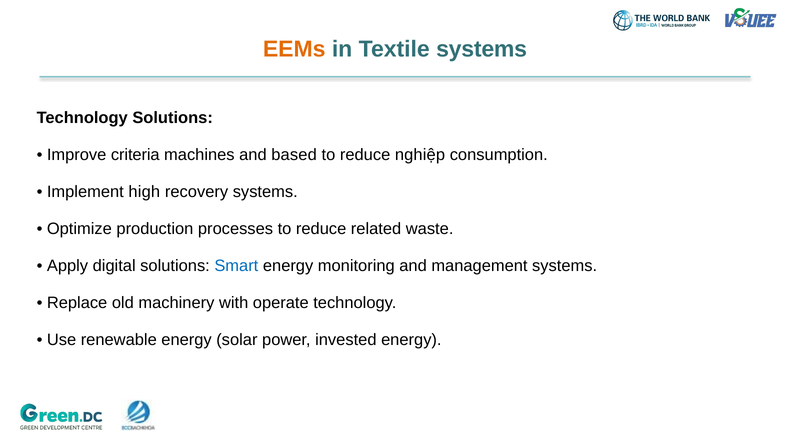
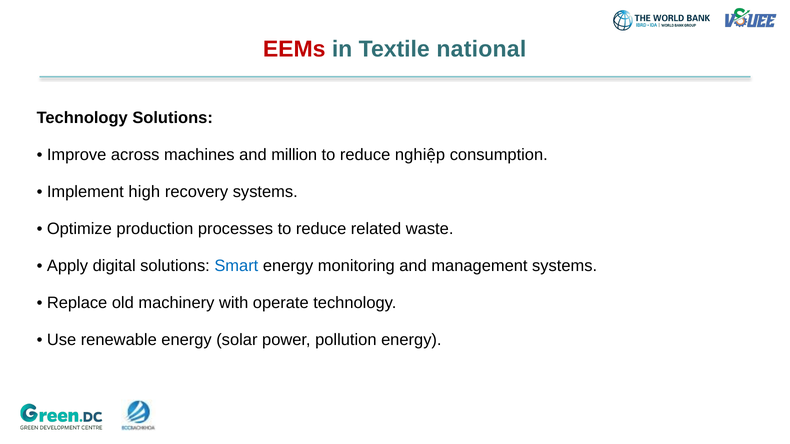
EEMs colour: orange -> red (294, 49)
Textile systems: systems -> national (481, 49)
criteria: criteria -> across (135, 155)
based: based -> million (294, 155)
invested: invested -> pollution (346, 340)
